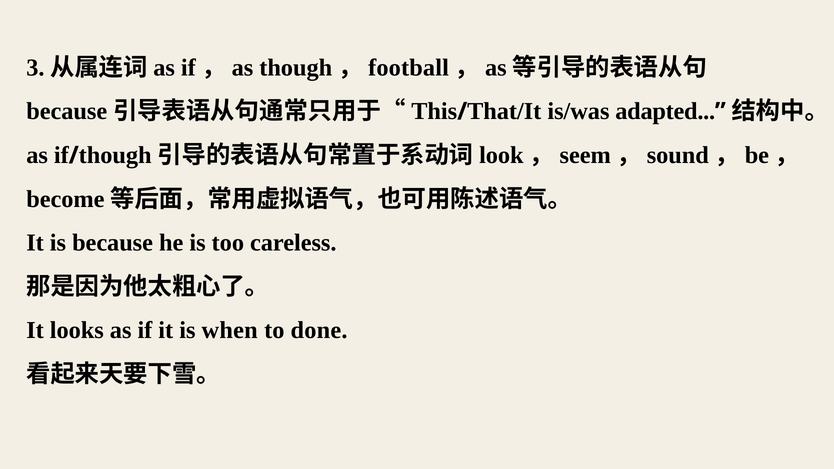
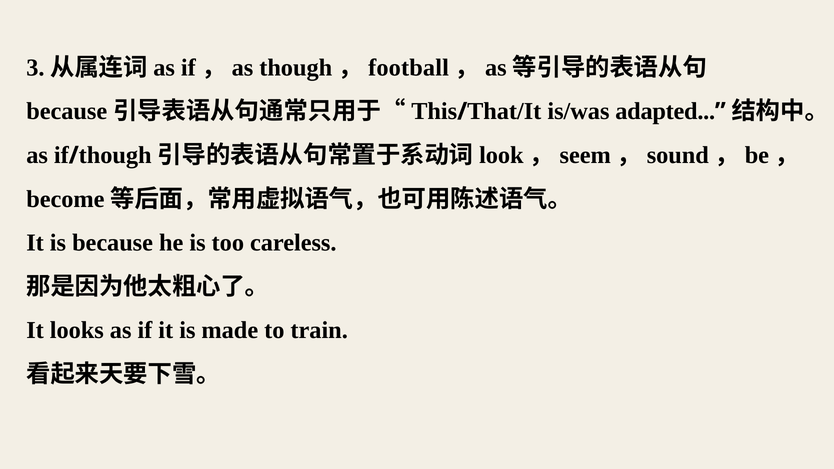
when: when -> made (230, 331)
done: done -> train (319, 331)
